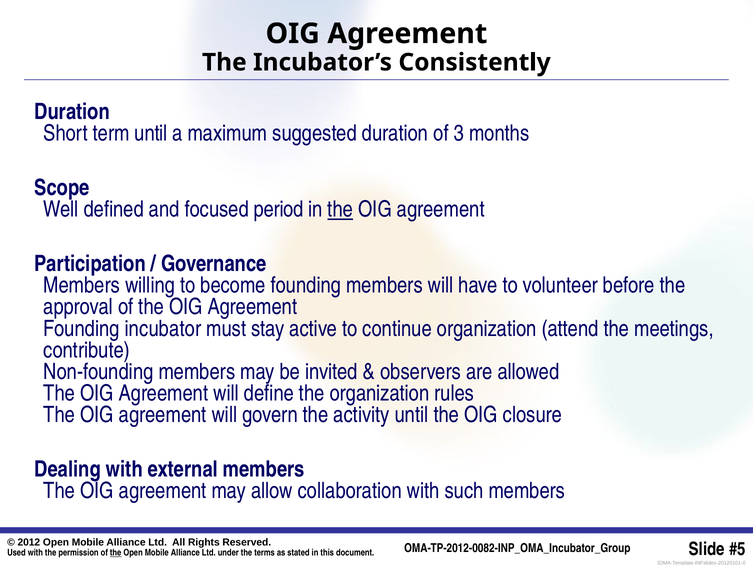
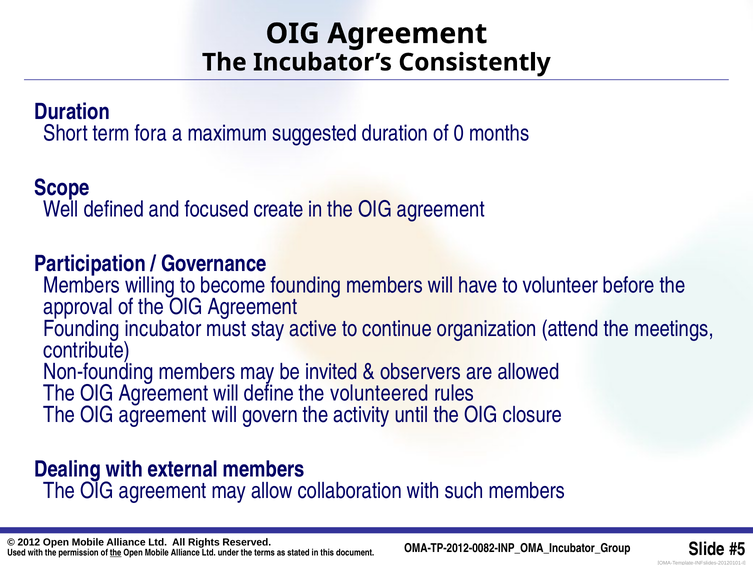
term until: until -> fora (151, 134)
3: 3 -> 0 (459, 134)
period: period -> create (279, 209)
the underline: present -> none (340, 209)
the organization: organization -> volunteered (379, 393)
